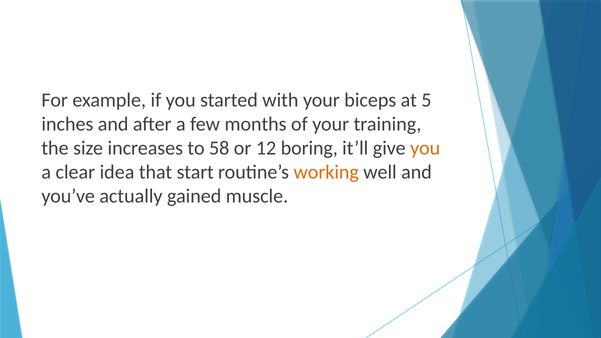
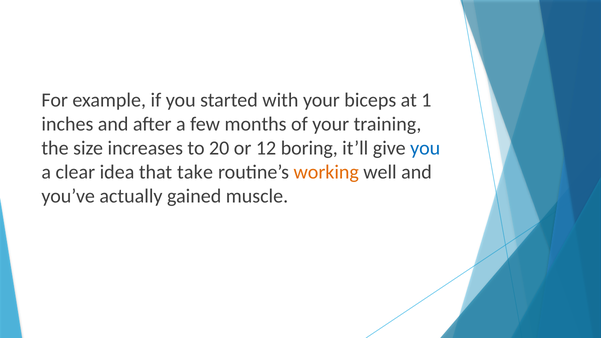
5: 5 -> 1 (426, 100)
58: 58 -> 20 (219, 148)
you colour: orange -> blue (425, 148)
start: start -> take (195, 172)
